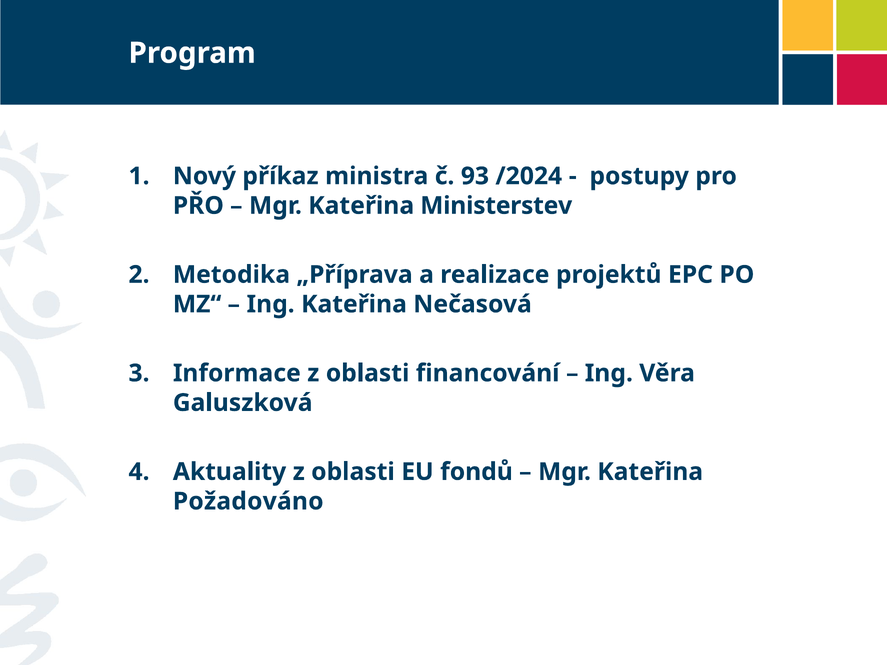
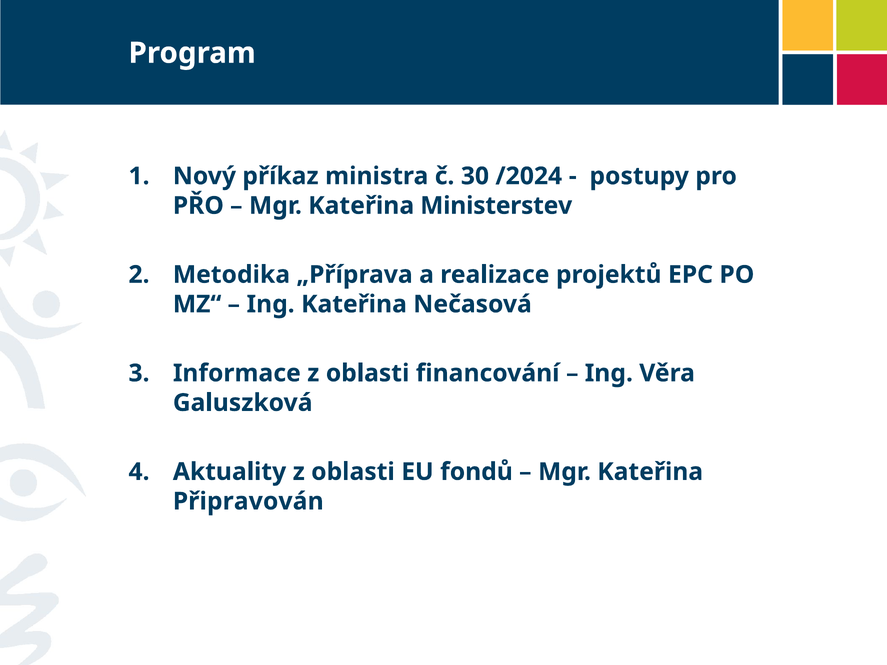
93: 93 -> 30 (475, 176)
Požadováno: Požadováno -> Připravován (248, 502)
